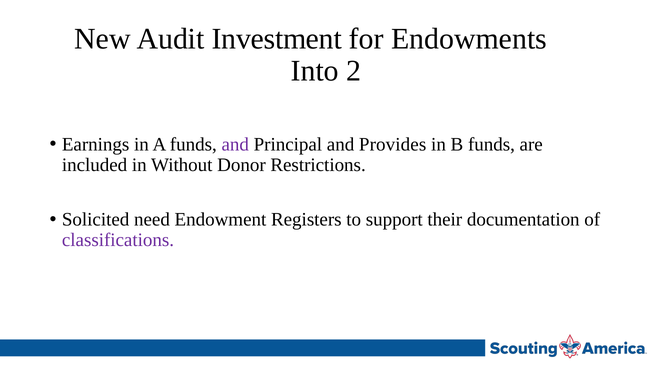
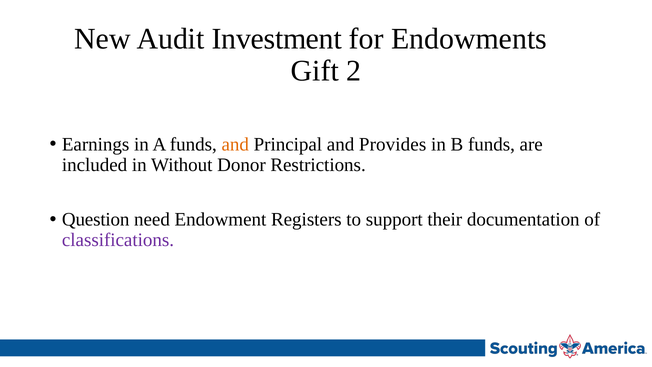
Into: Into -> Gift (315, 71)
and colour: purple -> orange (235, 144)
Solicited: Solicited -> Question (96, 220)
